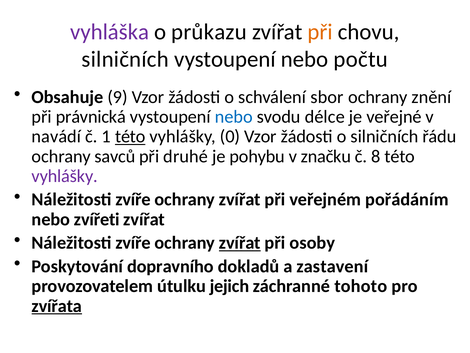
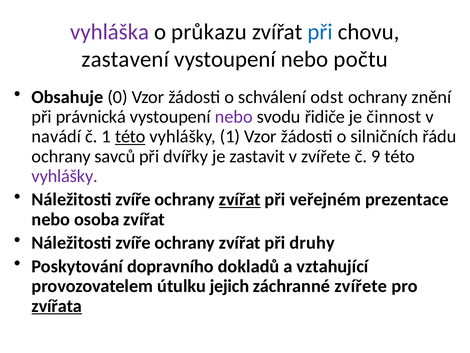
při colour: orange -> blue (320, 32)
silničních: silničních -> zastavení (125, 59)
9: 9 -> 0 (118, 97)
sbor: sbor -> odst (327, 97)
nebo colour: blue -> purple (234, 117)
délce: délce -> řidiče (325, 117)
veřejné: veřejné -> činnost (394, 117)
vyhlášky 0: 0 -> 1 (230, 136)
druhé: druhé -> dvířky (186, 156)
pohybu: pohybu -> zastavit (257, 156)
v značku: značku -> zvířete (326, 156)
8: 8 -> 9 (376, 156)
zvířat underline: none -> present (240, 199)
pořádáním: pořádáním -> prezentace (407, 199)
zvířeti: zvířeti -> osoba (97, 219)
zvířat underline: present -> none (240, 243)
osoby: osoby -> druhy (312, 243)
zastavení: zastavení -> vztahující (332, 266)
záchranné tohoto: tohoto -> zvířete (361, 286)
